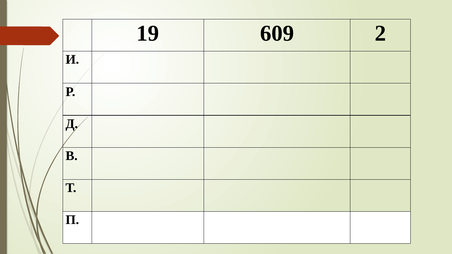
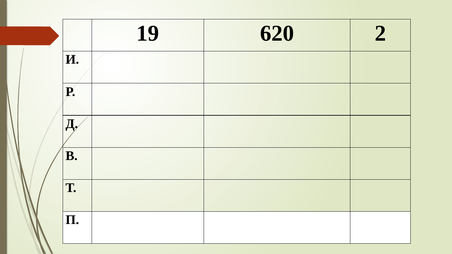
609: 609 -> 620 (277, 34)
